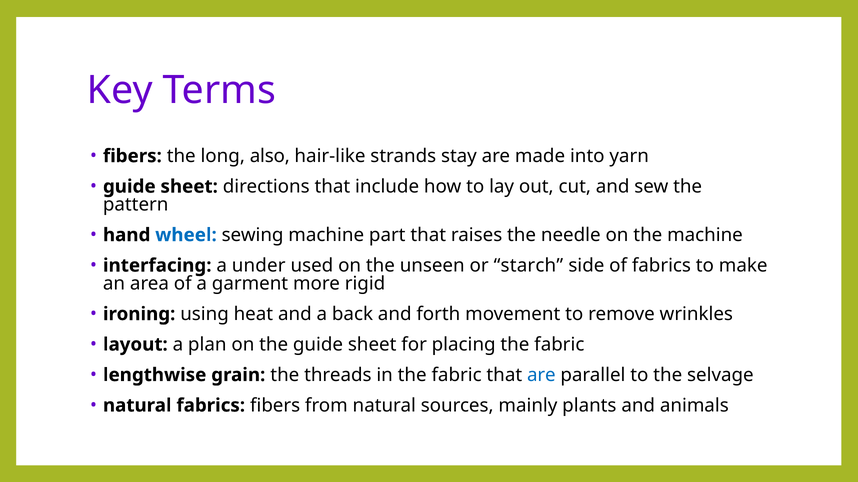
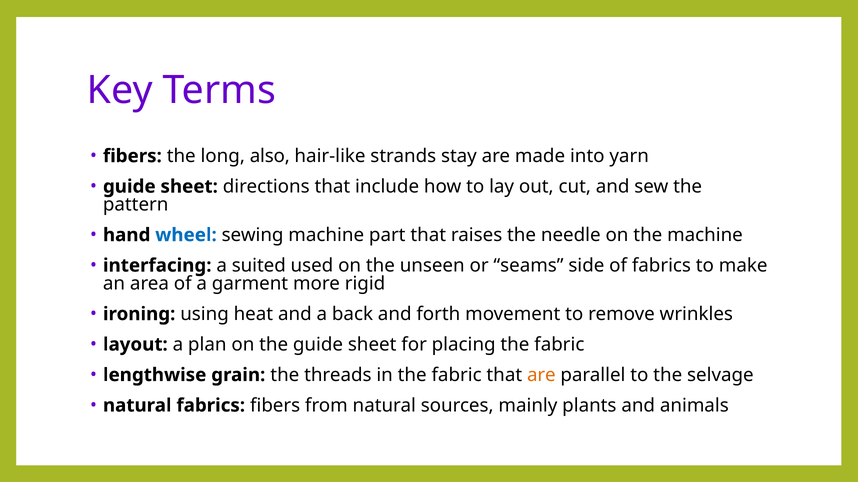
under: under -> suited (259, 266)
starch: starch -> seams (529, 266)
are colour: blue -> orange (541, 375)
